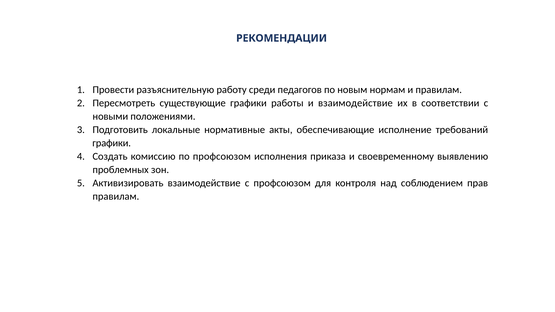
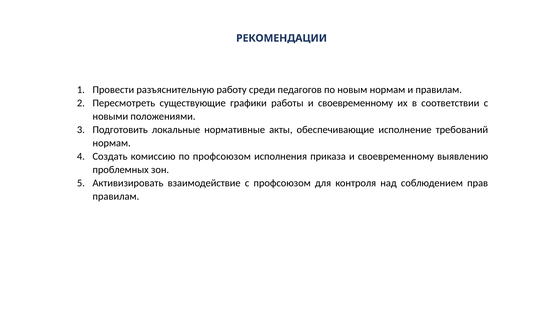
работы и взаимодействие: взаимодействие -> своевременному (356, 103)
графики: графики -> нормам (112, 143)
